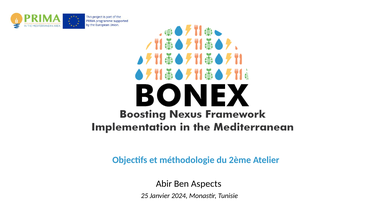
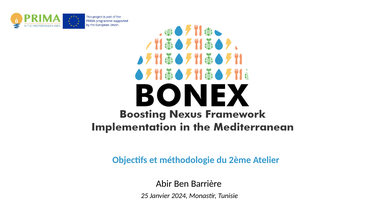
Aspects: Aspects -> Barrière (206, 184)
